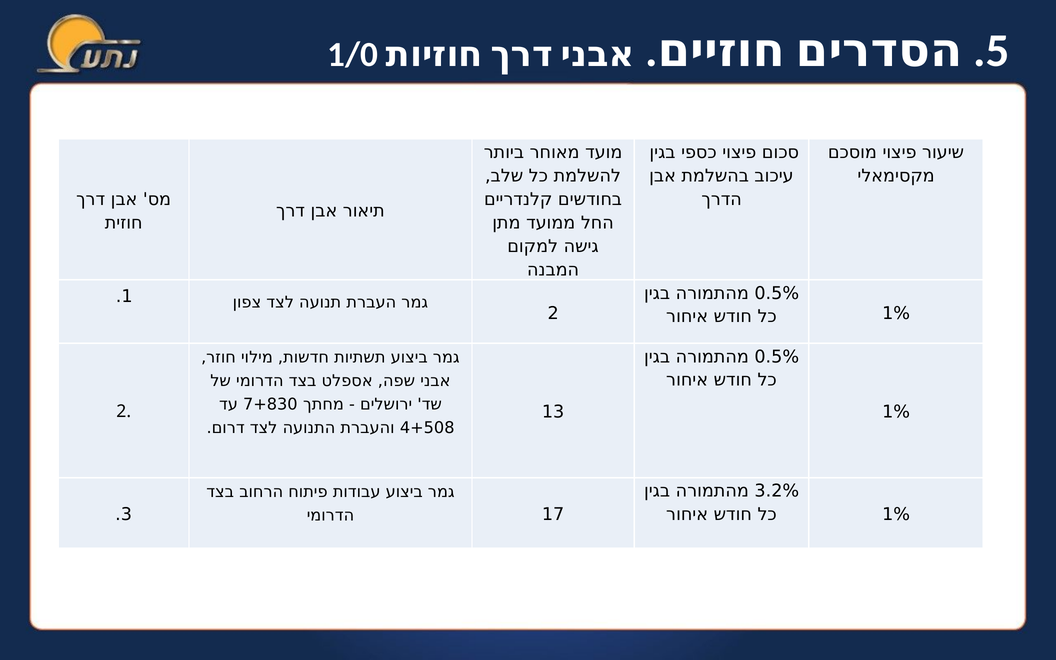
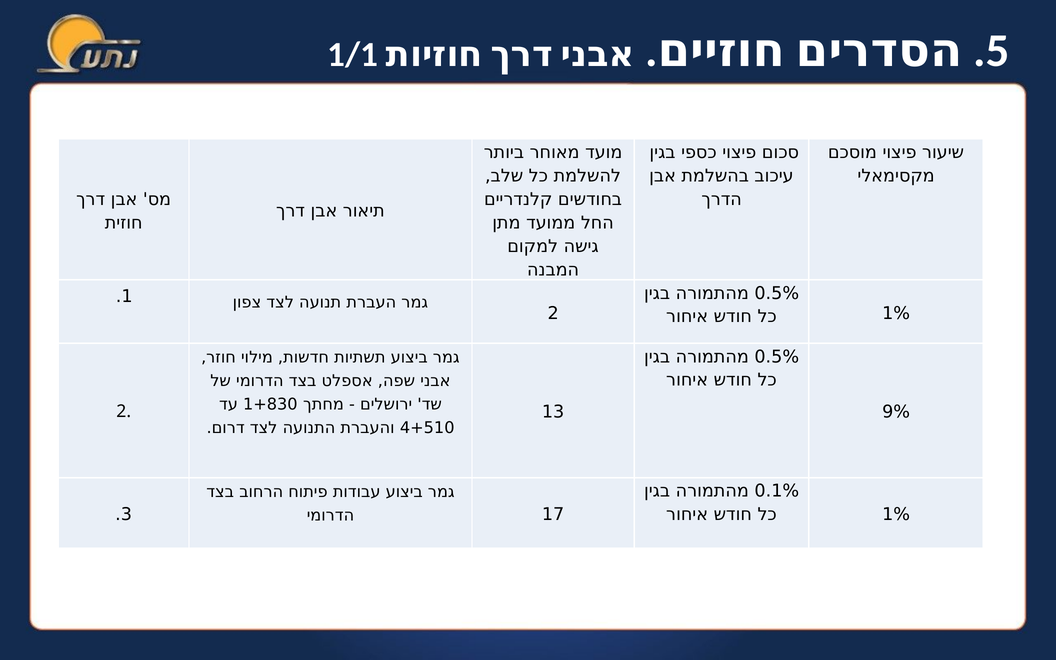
1/0: 1/0 -> 1/1 (353, 55)
7+830: 7+830 -> 1+830 (270, 404)
1%: 1% -> 9% (896, 412)
4+508: 4+508 -> 4+510 (427, 428)
3.2%: 3.2% -> 0.1% (777, 491)
